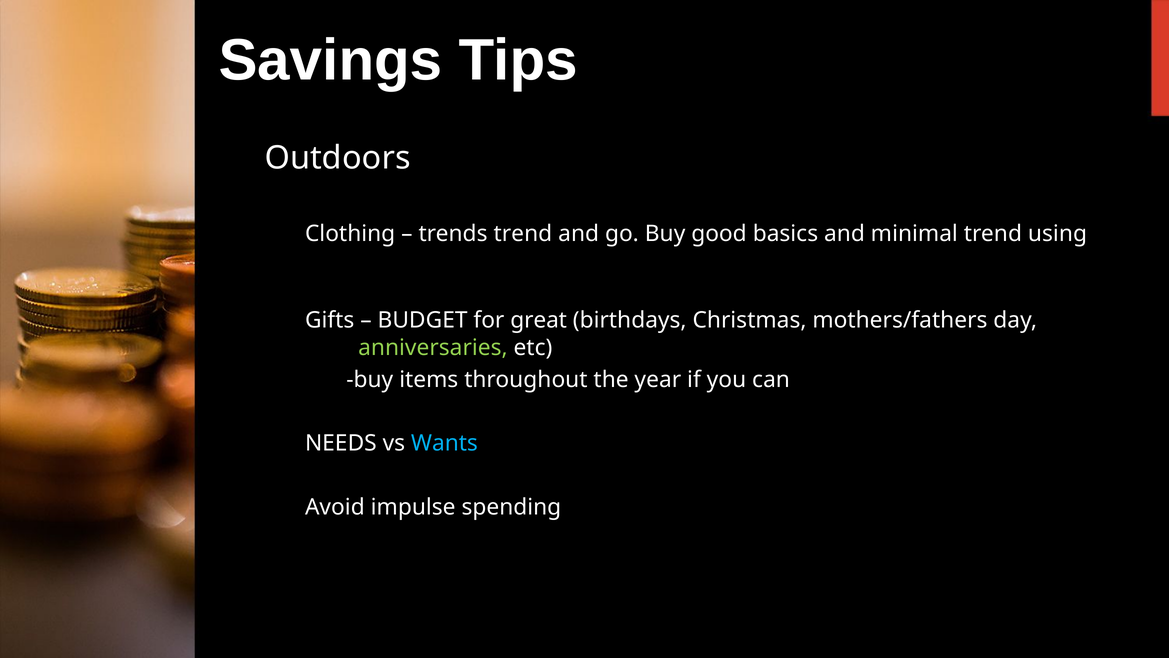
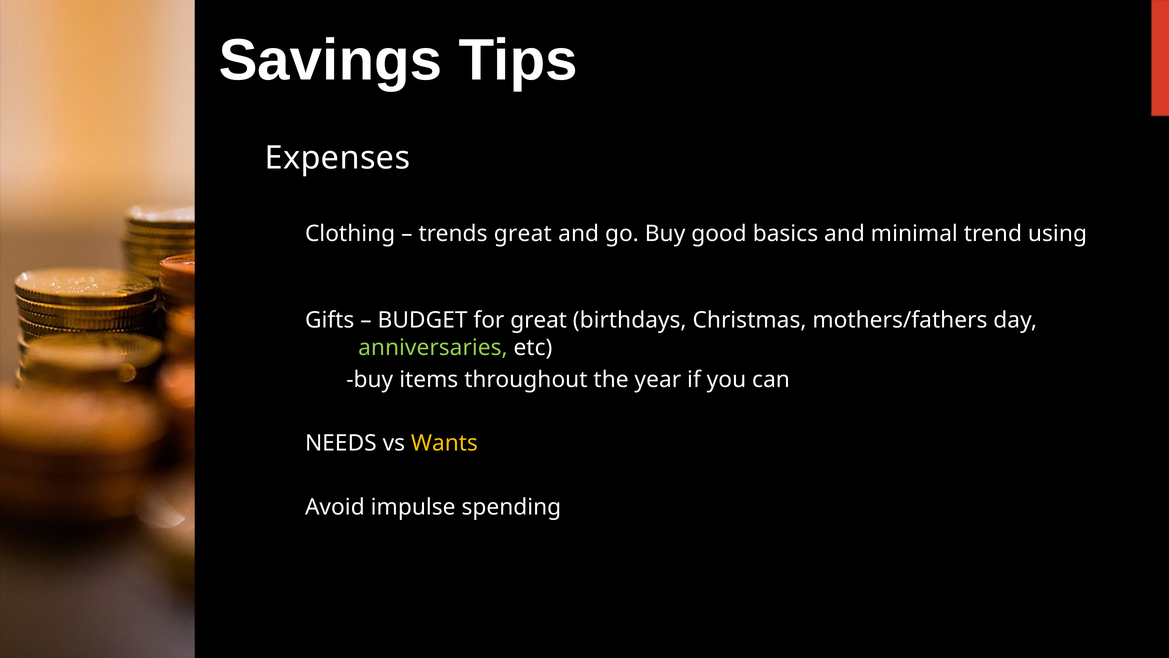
Outdoors: Outdoors -> Expenses (337, 158)
trends trend: trend -> great (523, 234)
Wants colour: light blue -> yellow (444, 443)
